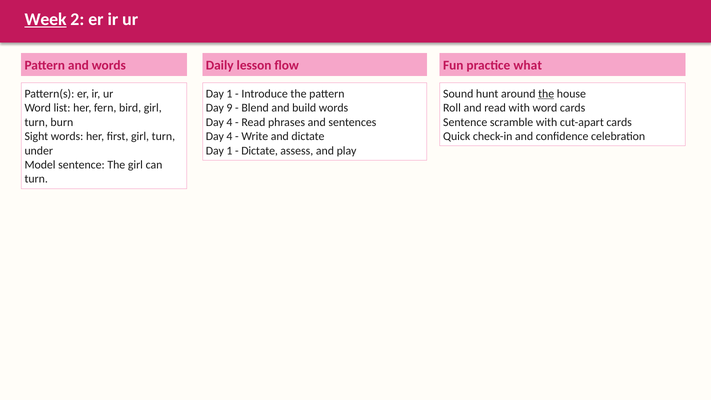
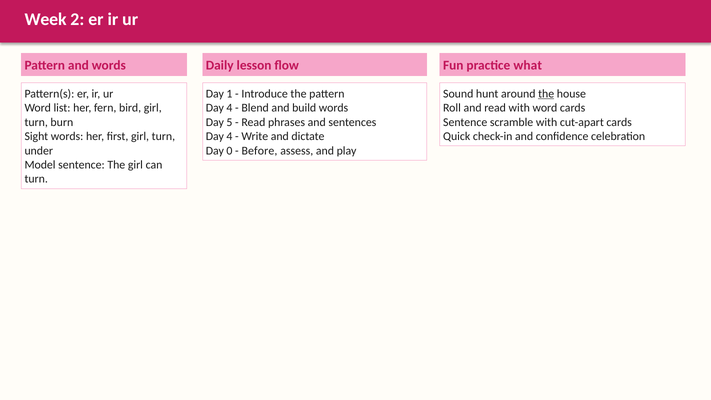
Week underline: present -> none (46, 19)
9: 9 -> 4 (229, 108)
4: 4 -> 5 (229, 122)
1: 1 -> 0 (229, 151)
Dictate: Dictate -> Before (259, 151)
